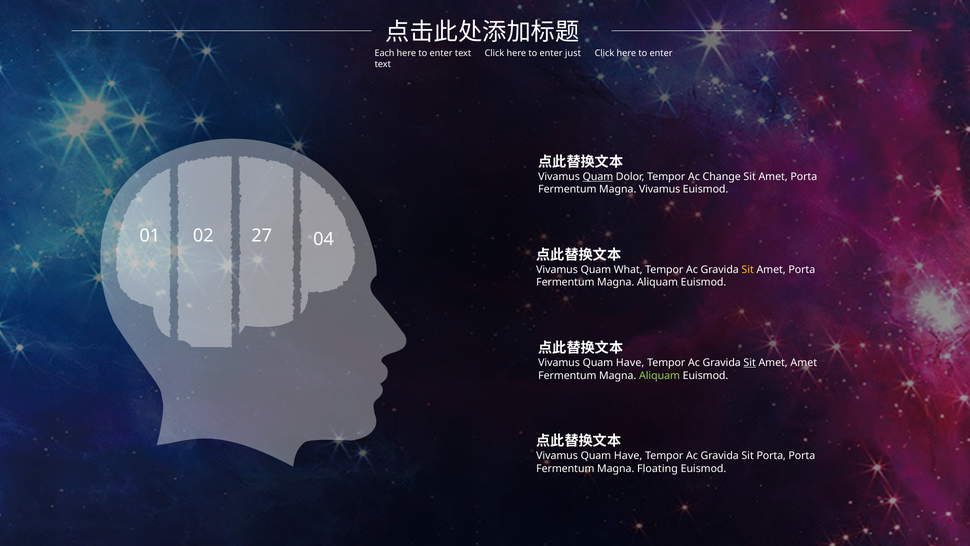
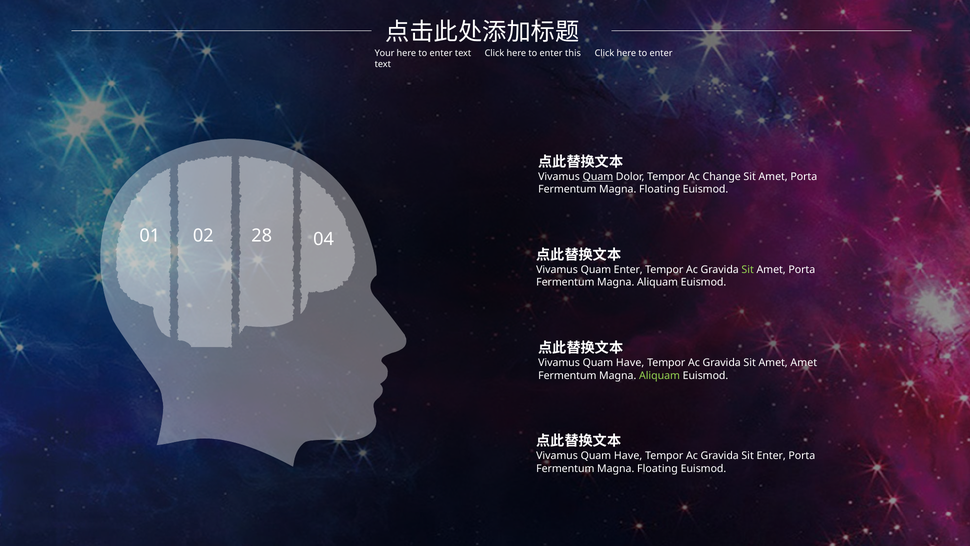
Each: Each -> Your (385, 53)
just: just -> this (573, 53)
Vivamus: Vivamus -> Floating (659, 189)
27: 27 -> 28 (262, 236)
Quam What: What -> Enter (628, 270)
Sit colour: yellow -> light green (748, 270)
Sit underline: present -> none (750, 363)
Sit Porta: Porta -> Enter (771, 456)
